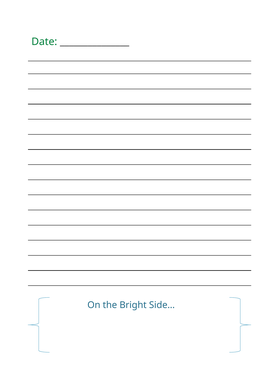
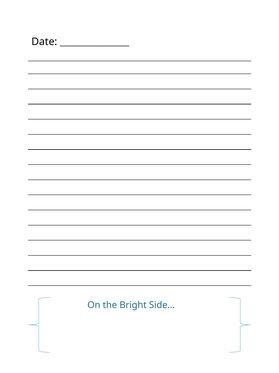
Date colour: green -> black (44, 42)
